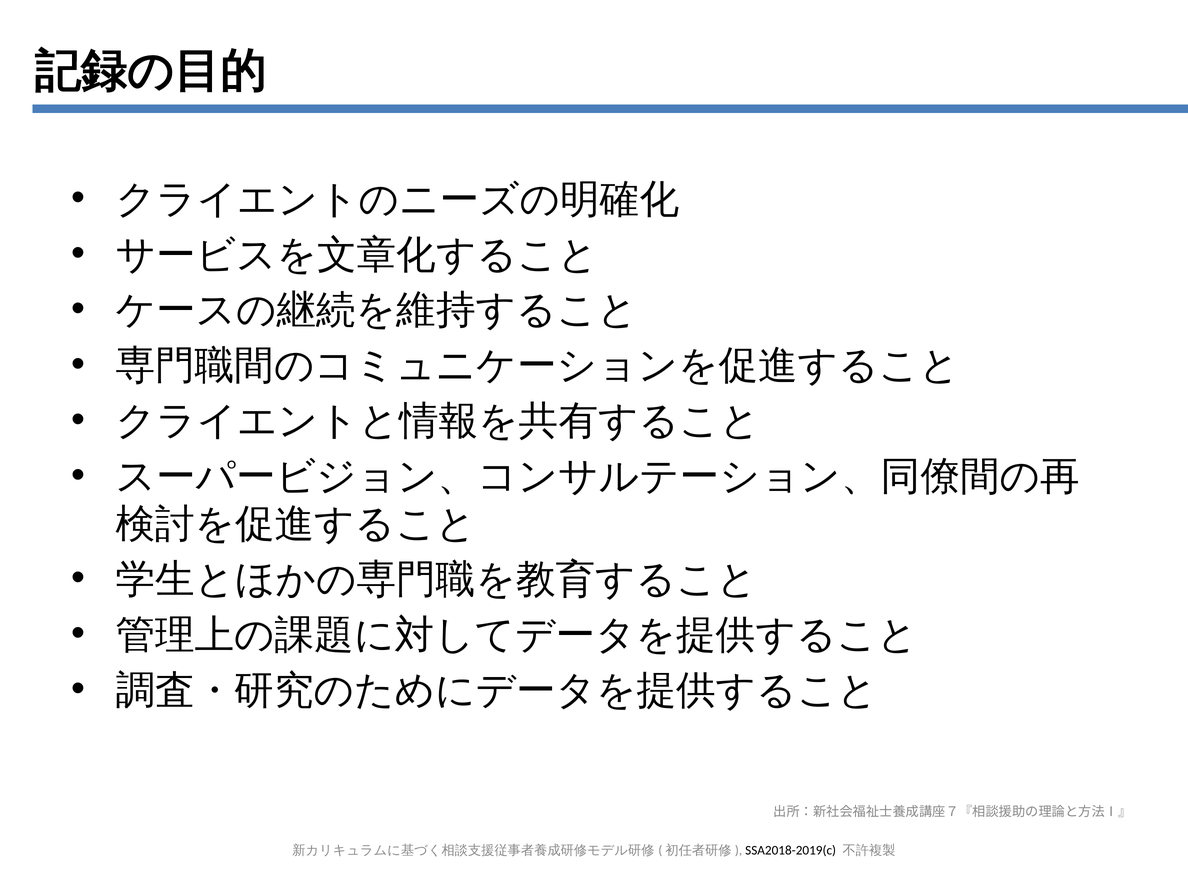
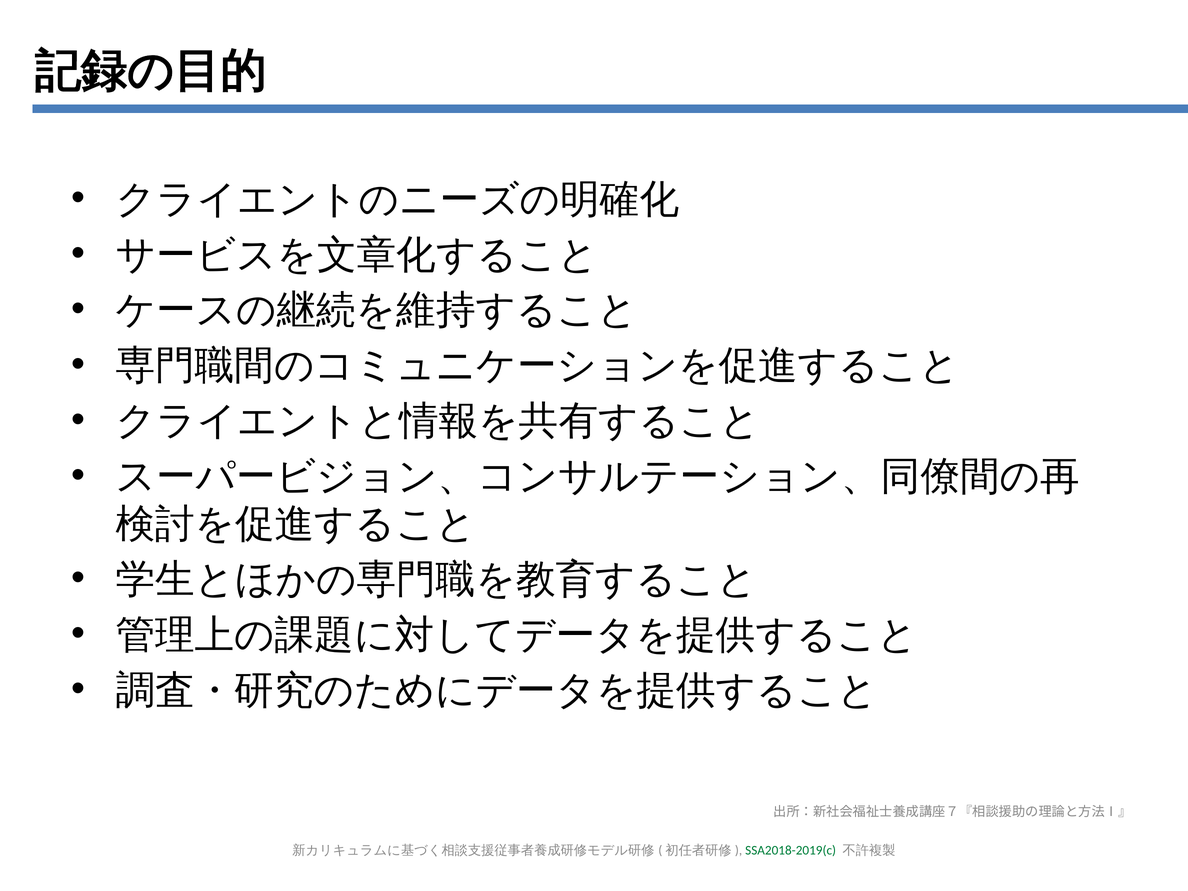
SSA2018-2019(c colour: black -> green (791, 850)
